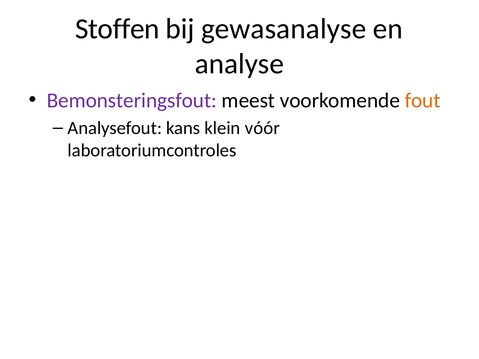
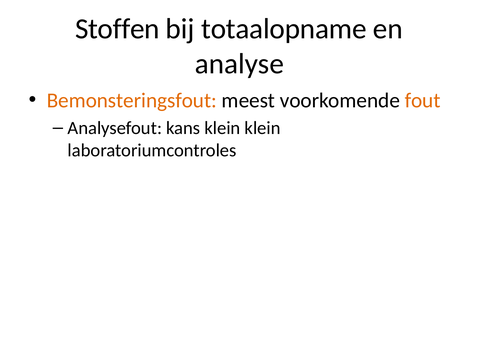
gewasanalyse: gewasanalyse -> totaalopname (284, 29)
Bemonsteringsfout colour: purple -> orange (132, 100)
klein vóór: vóór -> klein (263, 128)
